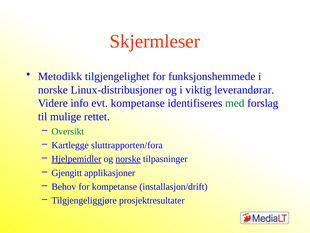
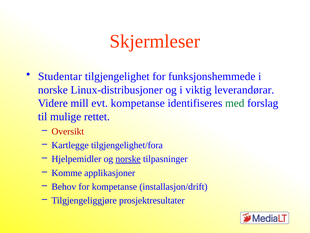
Metodikk: Metodikk -> Studentar (60, 76)
info: info -> mill (80, 103)
Oversikt colour: green -> red (68, 131)
sluttrapporten/fora: sluttrapporten/fora -> tilgjengelighet/fora (127, 145)
Hjelpemidler underline: present -> none (76, 159)
Gjengitt: Gjengitt -> Komme (67, 173)
